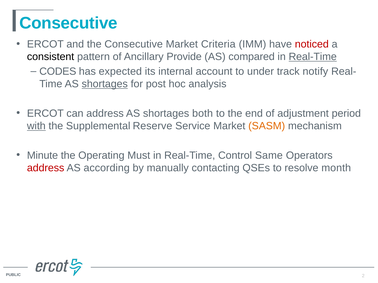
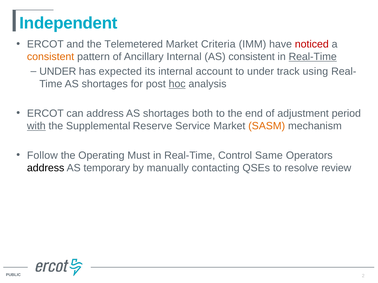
Consecutive: Consecutive -> Independent (69, 23)
the Consecutive: Consecutive -> Telemetered (134, 44)
consistent colour: black -> orange (51, 57)
Ancillary Provide: Provide -> Internal (184, 57)
AS compared: compared -> consistent (252, 57)
CODES: CODES -> UNDER (58, 72)
notify: notify -> using (315, 72)
shortages underline: present -> none (105, 84)
hoc underline: none -> present (177, 84)
Minute: Minute -> Follow (42, 156)
address colour: red -> black (46, 168)
according: according -> temporary (107, 168)
month: month -> review (336, 168)
